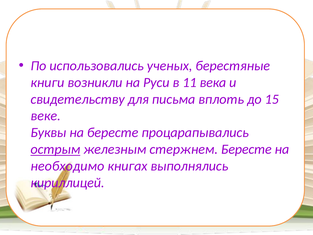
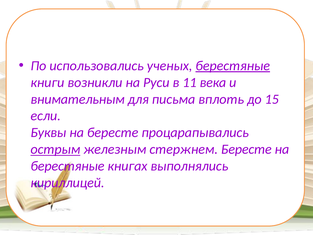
берестяные underline: none -> present (233, 66)
свидетельству: свидетельству -> внимательным (78, 99)
веке: веке -> если (46, 116)
необходимо: необходимо -> берестяные (67, 166)
